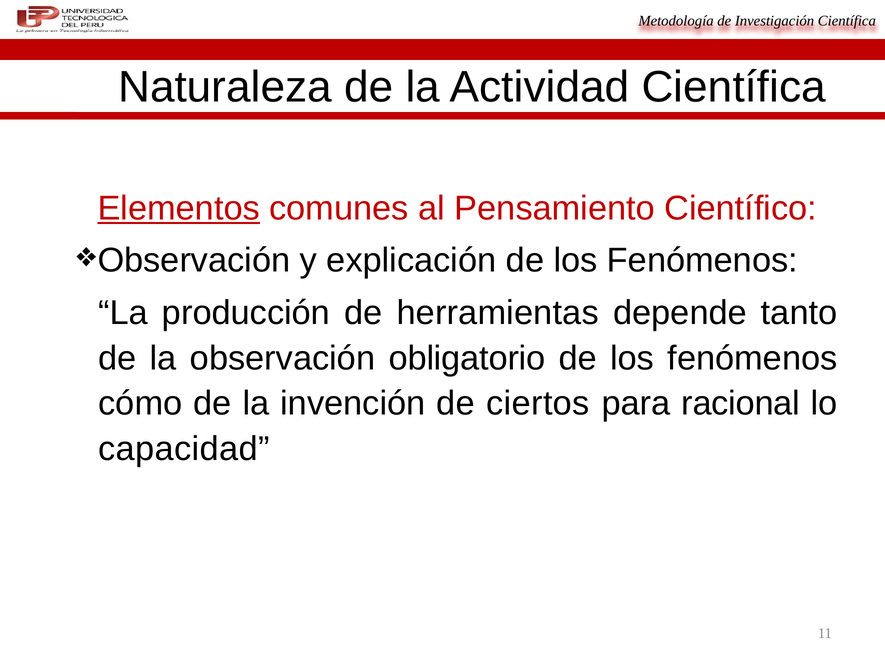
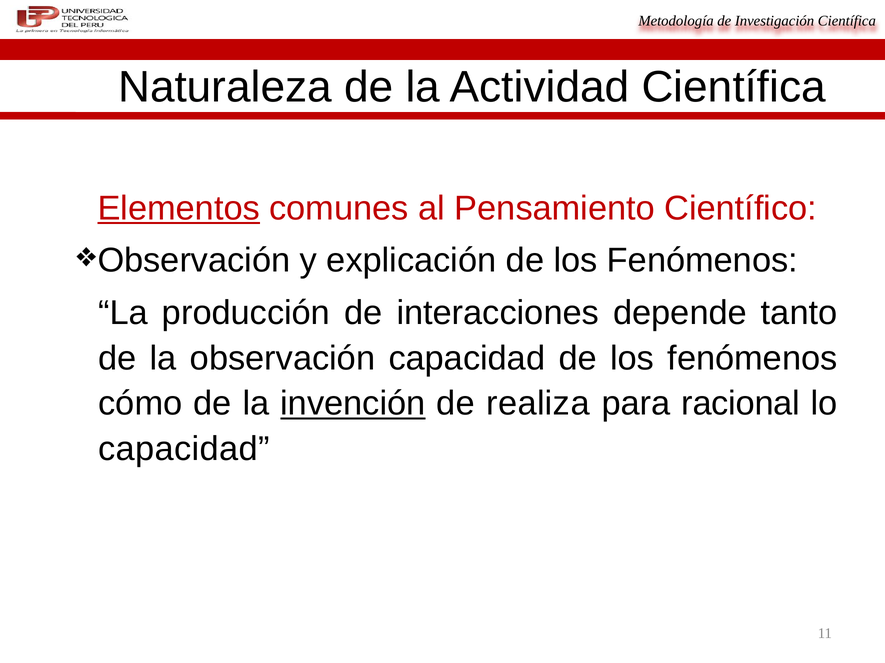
herramientas: herramientas -> interacciones (498, 313)
observación obligatorio: obligatorio -> capacidad (467, 359)
invención underline: none -> present (353, 404)
ciertos: ciertos -> realiza (538, 404)
